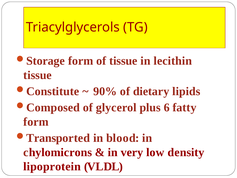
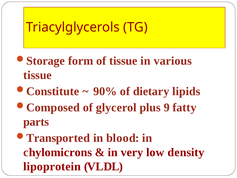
lecithin: lecithin -> various (173, 61)
6: 6 -> 9 (167, 107)
form: form -> parts (36, 122)
